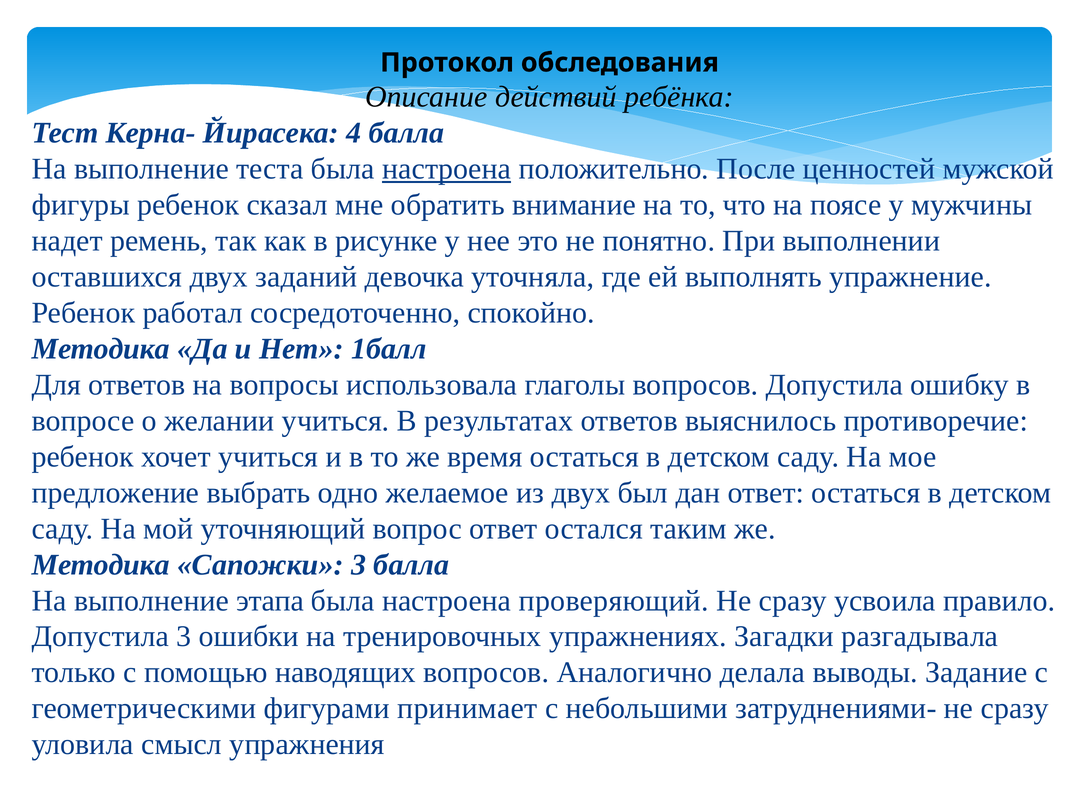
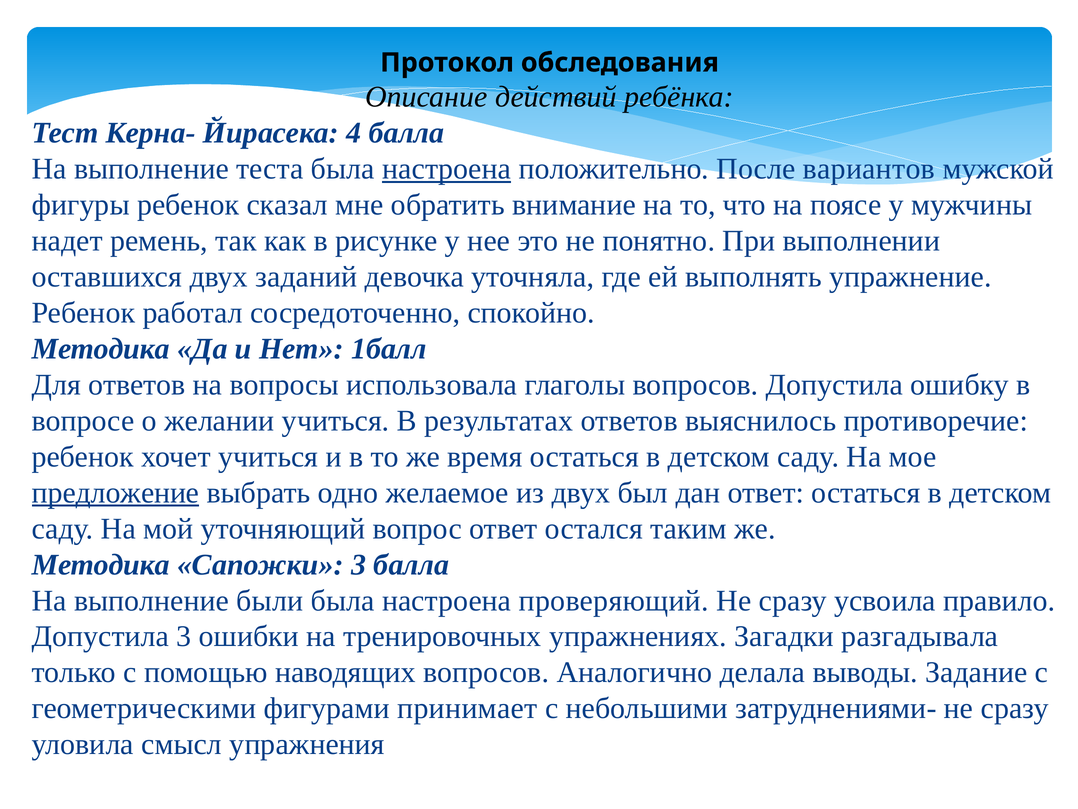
ценностей: ценностей -> вариантов (869, 169)
предложение underline: none -> present (116, 492)
этапа: этапа -> были (270, 600)
